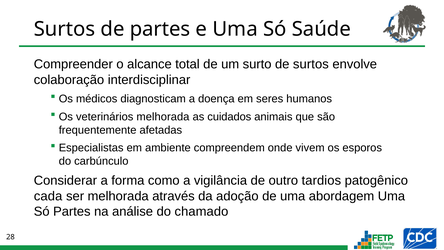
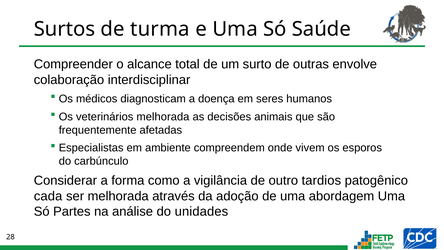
de partes: partes -> turma (160, 29)
de surtos: surtos -> outras (311, 64)
cuidados: cuidados -> decisões (229, 117)
chamado: chamado -> unidades (201, 211)
